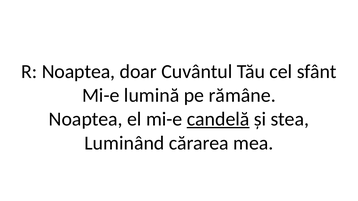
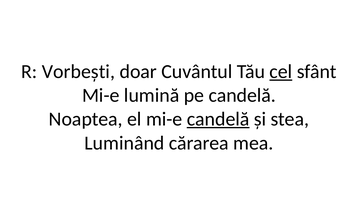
R Noaptea: Noaptea -> Vorbești (78, 72)
cel underline: none -> present (281, 72)
pe rămâne: rămâne -> candelă (242, 96)
